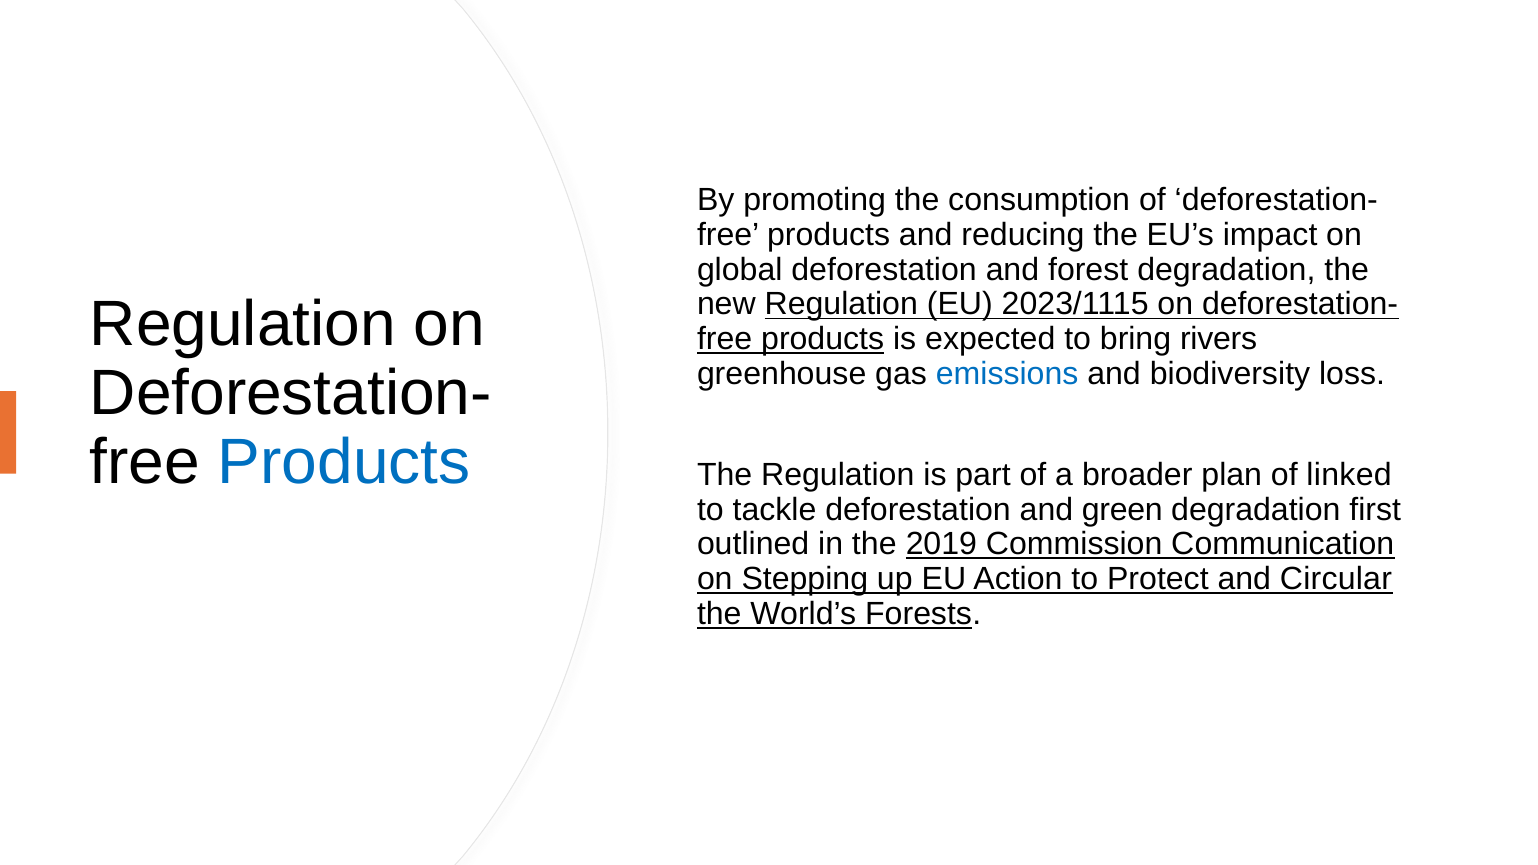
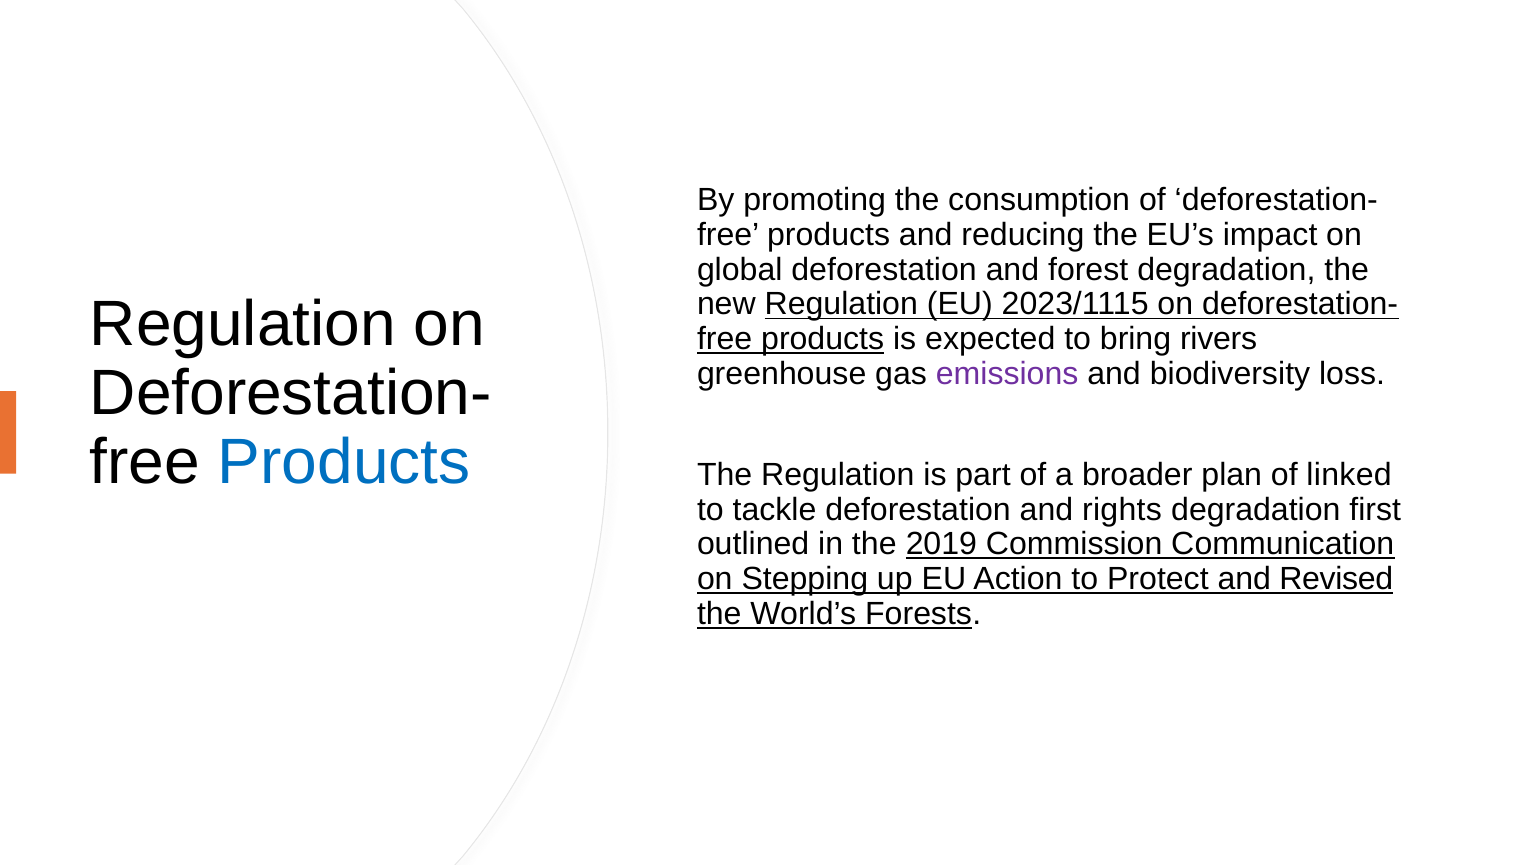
emissions colour: blue -> purple (1007, 374)
green: green -> rights (1122, 510)
Circular: Circular -> Revised (1336, 579)
